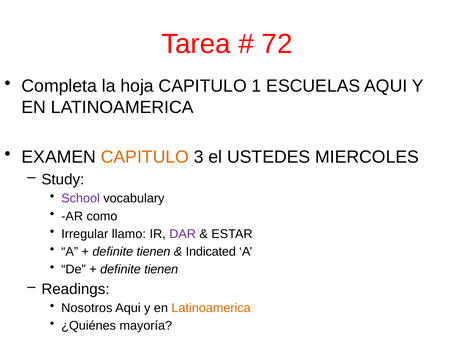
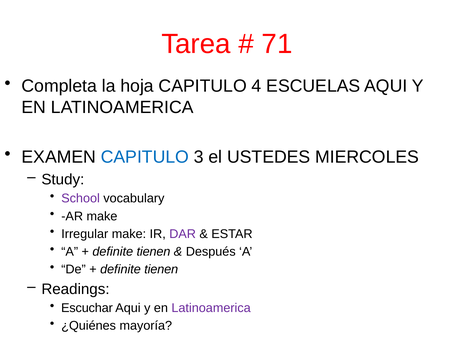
72: 72 -> 71 (277, 44)
1: 1 -> 4 (257, 86)
CAPITULO colour: orange -> blue (145, 157)
AR como: como -> make (102, 216)
Irregular llamo: llamo -> make (129, 234)
Indicated: Indicated -> Después (211, 251)
Nosotros: Nosotros -> Escuchar (87, 308)
Latinoamerica colour: orange -> purple (211, 308)
